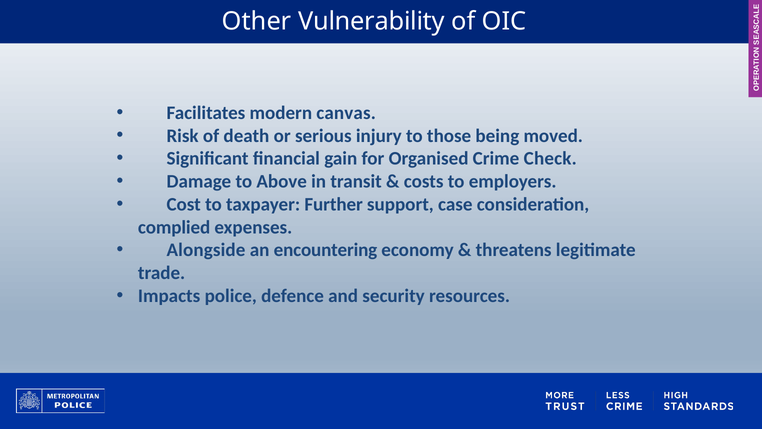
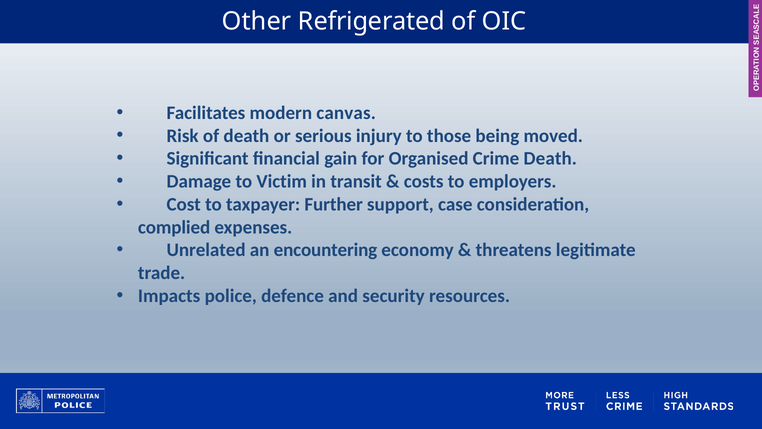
Vulnerability: Vulnerability -> Refrigerated (371, 21)
Crime Check: Check -> Death (550, 158)
Above: Above -> Victim (282, 181)
Alongside: Alongside -> Unrelated (206, 250)
